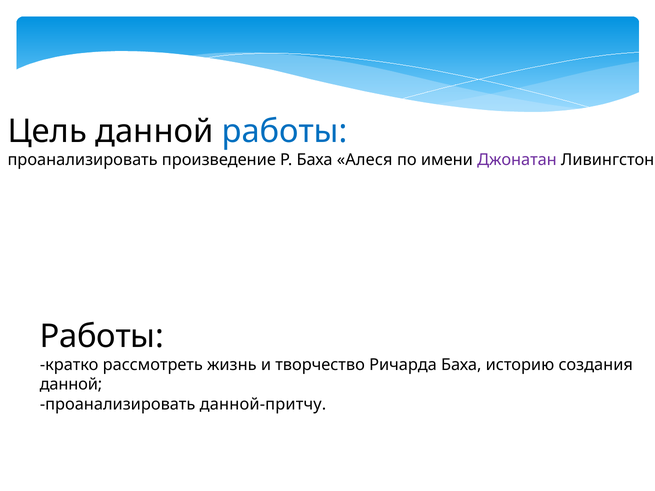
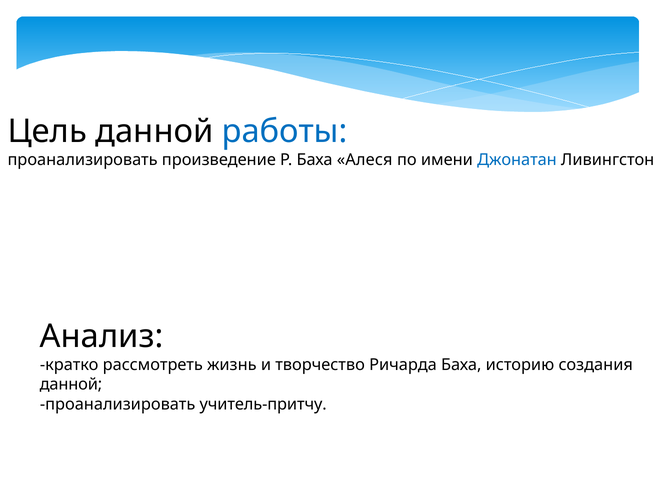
Джонатан colour: purple -> blue (517, 160)
Работы: Работы -> Анализ (102, 337)
данной-притчу: данной-притчу -> учитель-притчу (263, 404)
